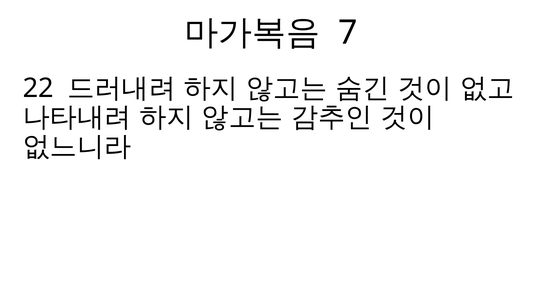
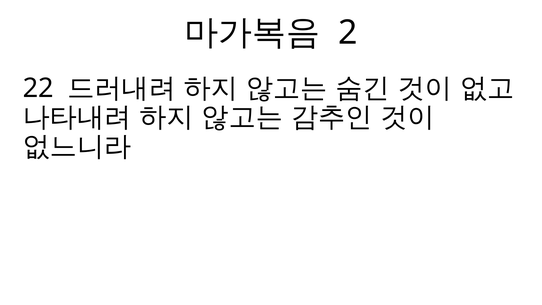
7: 7 -> 2 (348, 33)
